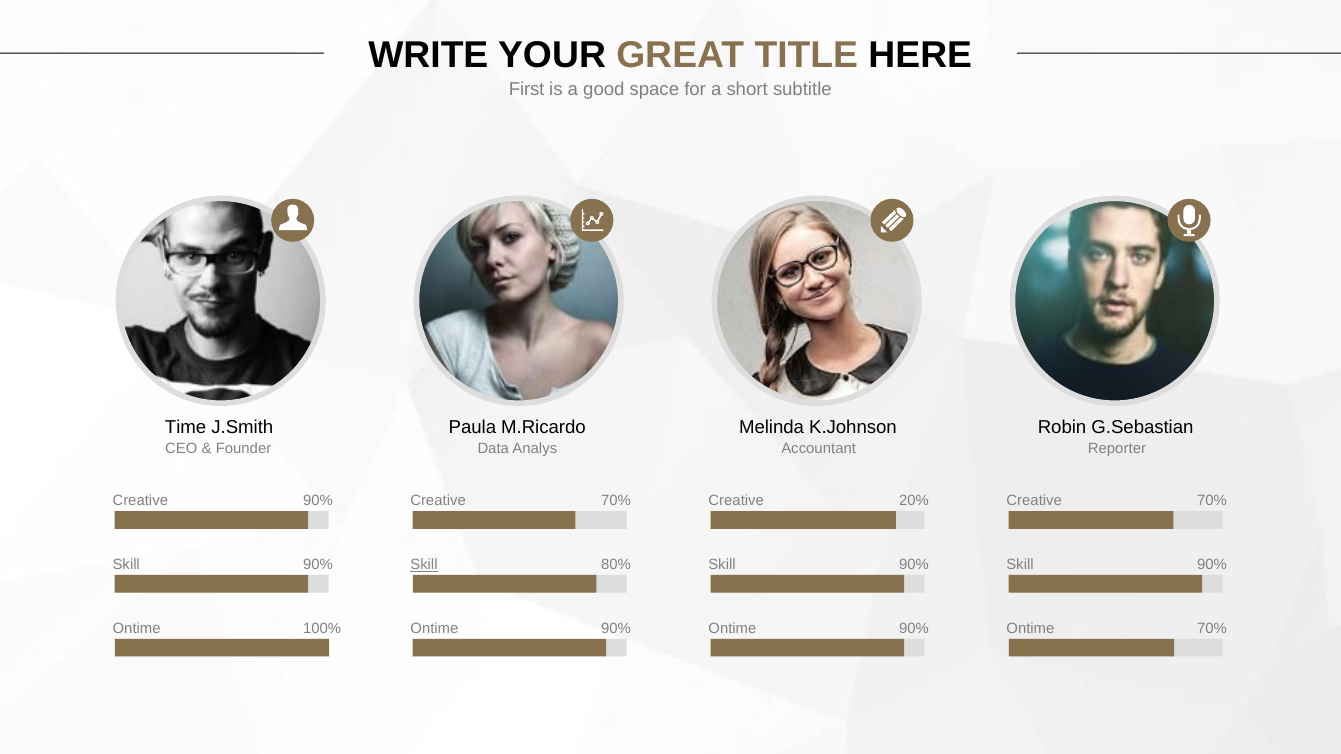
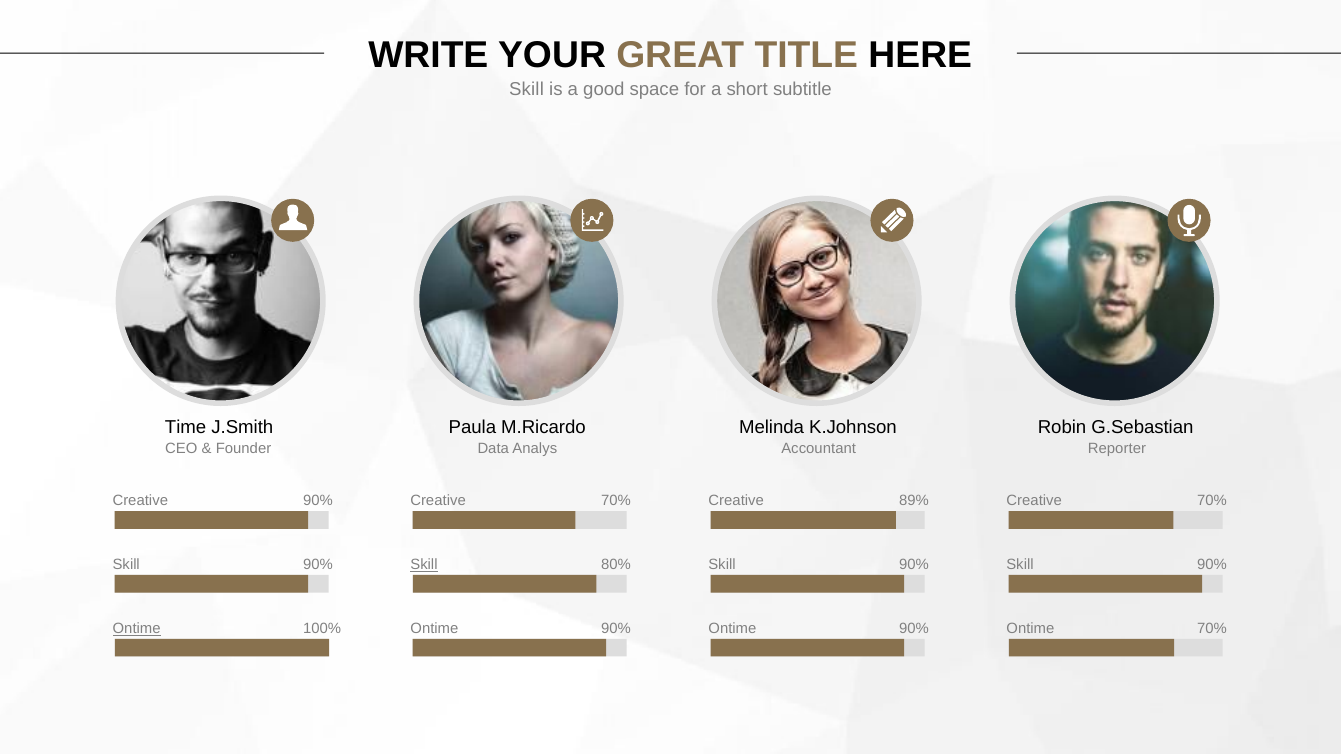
First: First -> Skill (526, 89)
20%: 20% -> 89% (914, 501)
Ontime underline: none -> present (137, 629)
